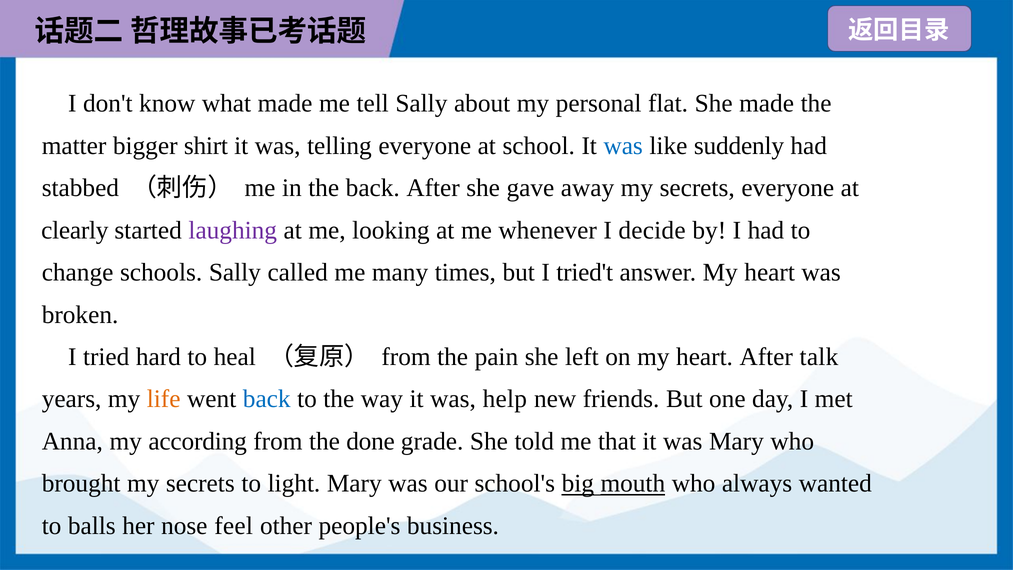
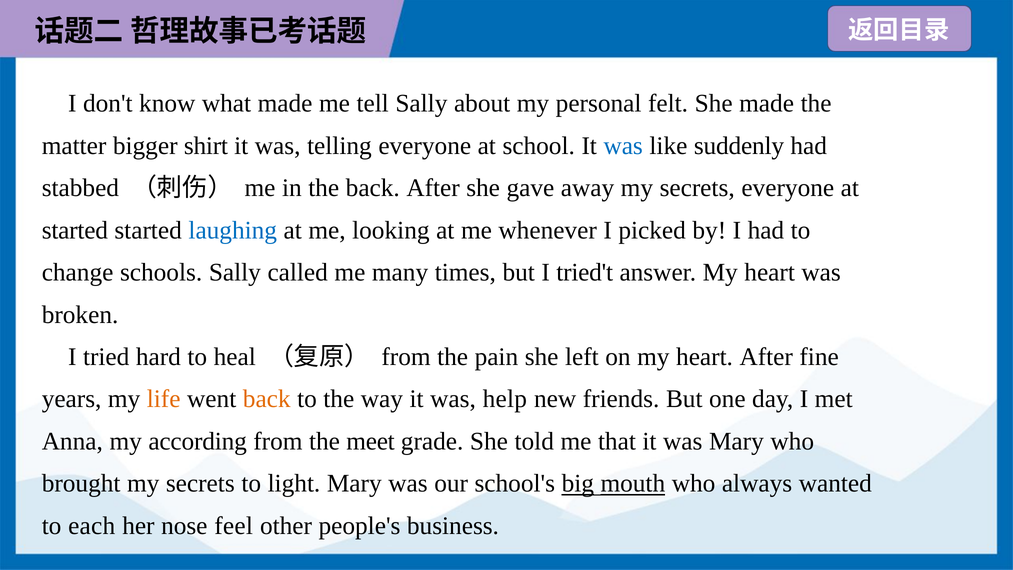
flat: flat -> felt (668, 104)
clearly: clearly -> started (75, 230)
laughing colour: purple -> blue (233, 230)
decide: decide -> picked (652, 230)
talk: talk -> fine (819, 357)
back colour: blue -> orange (267, 399)
done: done -> meet (371, 441)
balls: balls -> each (92, 526)
